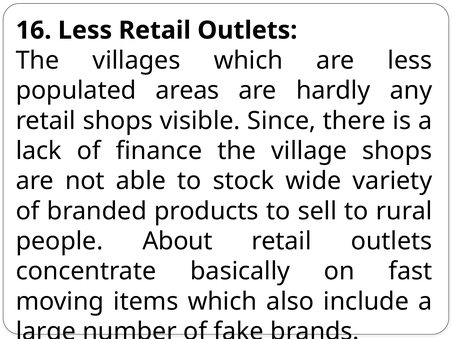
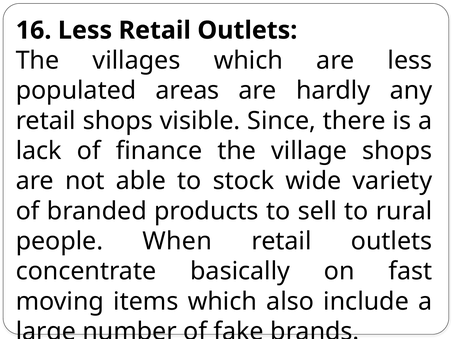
About: About -> When (177, 241)
